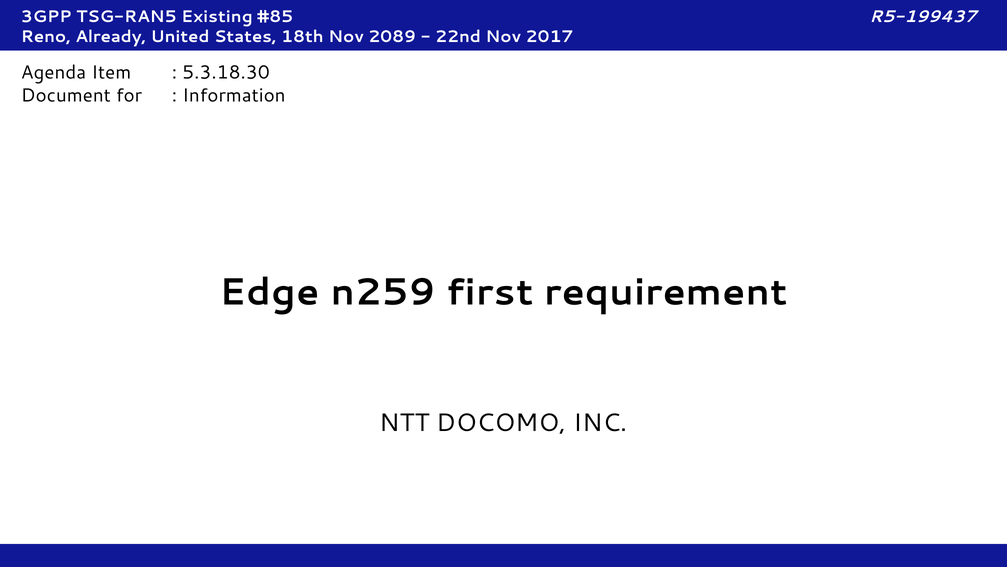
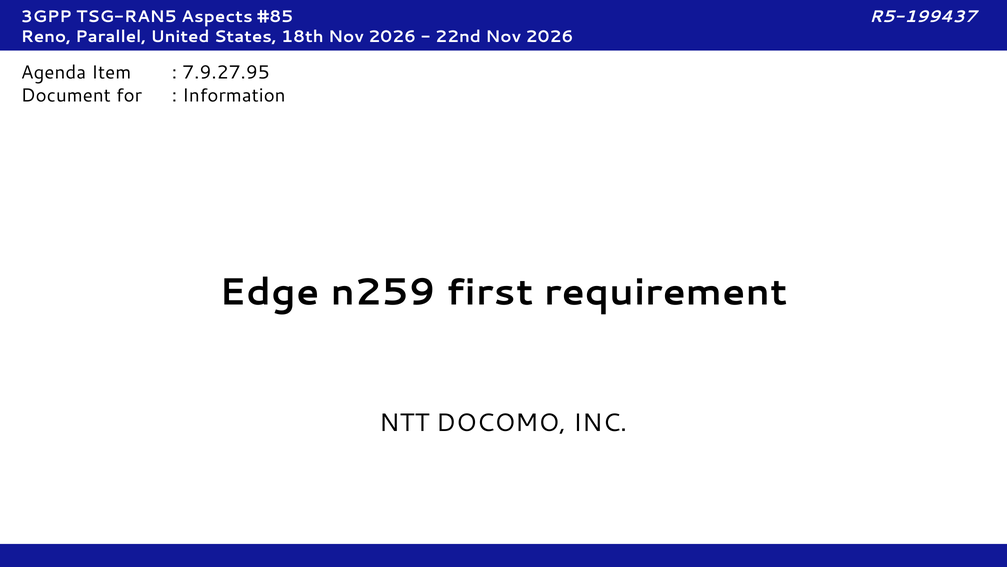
Existing: Existing -> Aspects (217, 16)
Already: Already -> Parallel (111, 37)
18th Nov 2089: 2089 -> 2026 (392, 37)
22nd Nov 2017: 2017 -> 2026 (550, 37)
5.3.18.30: 5.3.18.30 -> 7.9.27.95 (226, 73)
